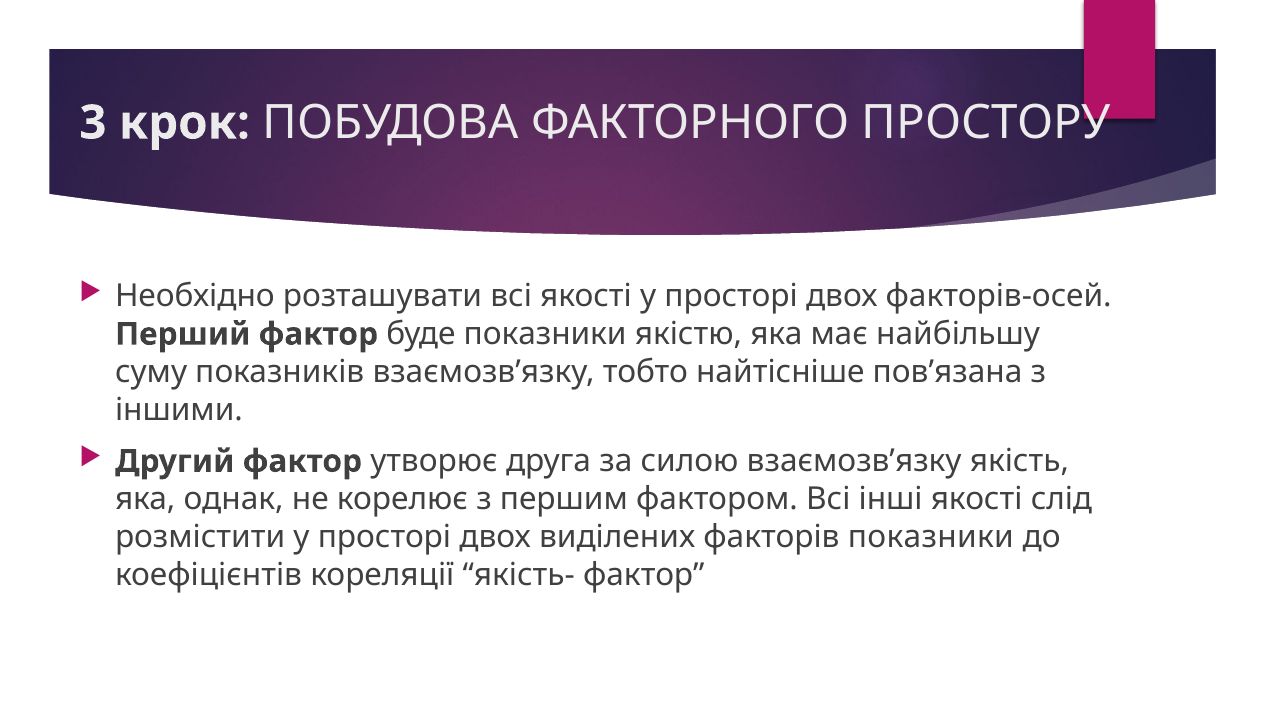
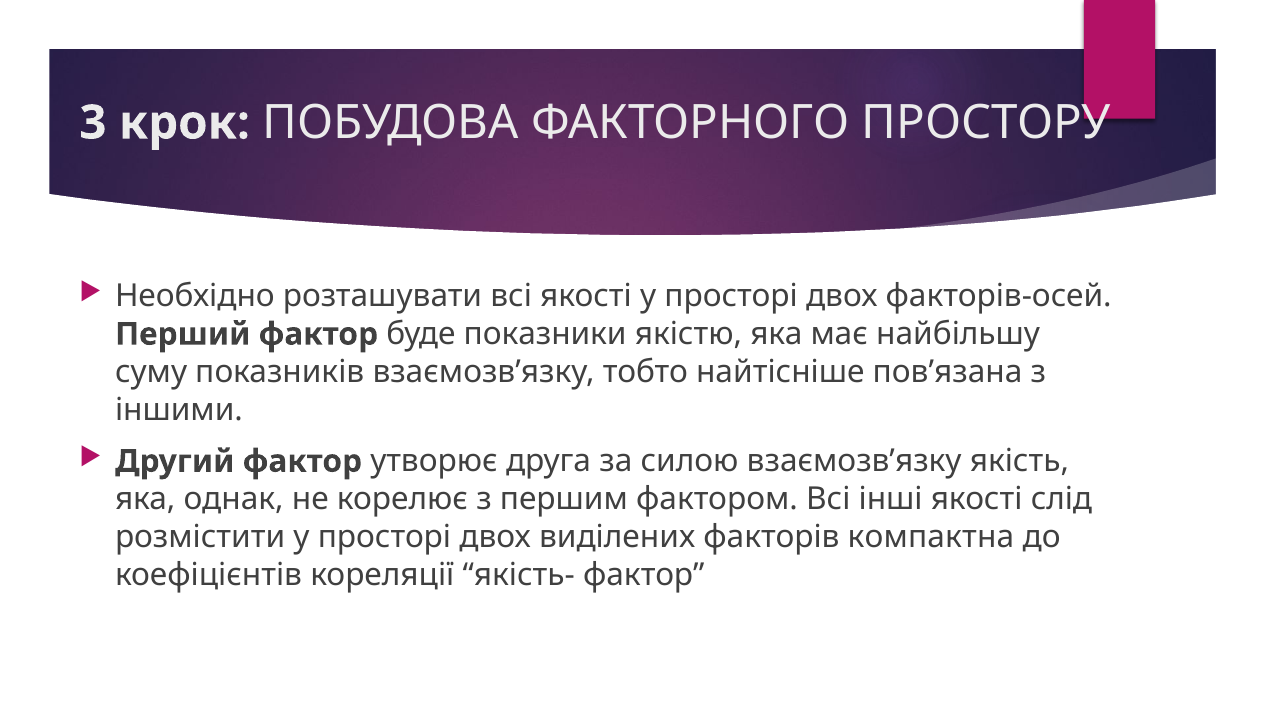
факторів показники: показники -> компактна (931, 537)
